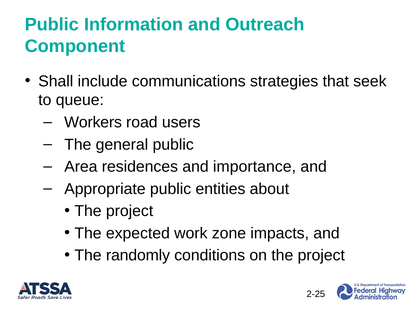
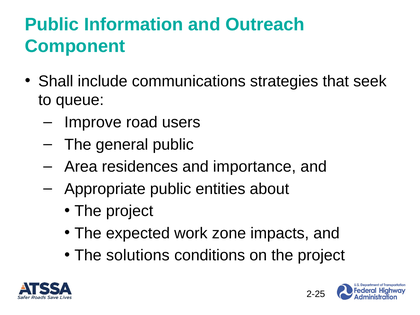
Workers: Workers -> Improve (93, 122)
randomly: randomly -> solutions (138, 255)
